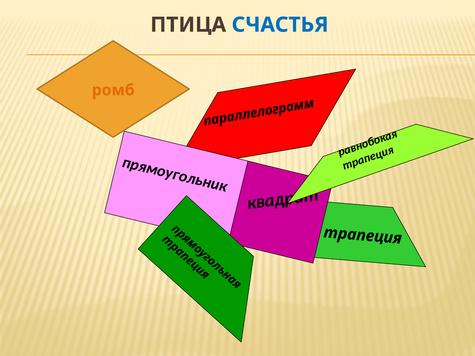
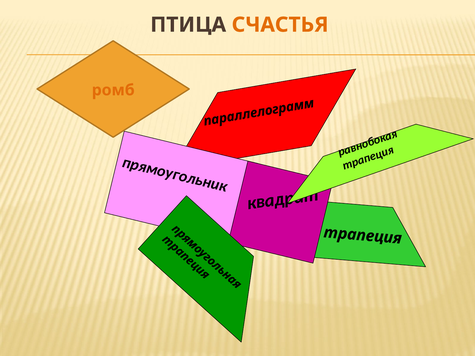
СЧАСТЬЯ colour: blue -> orange (280, 25)
